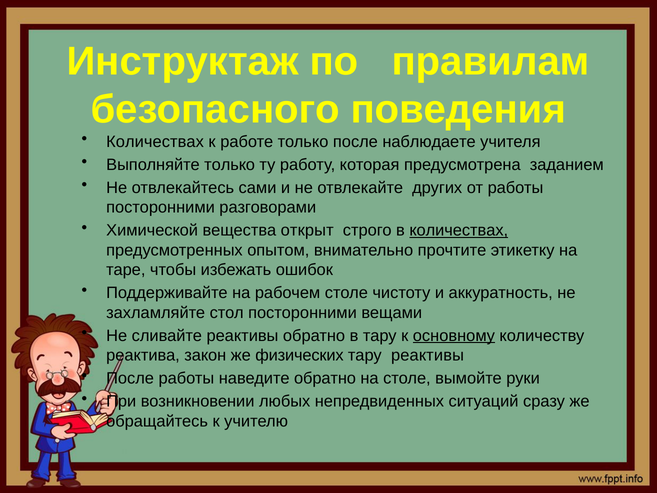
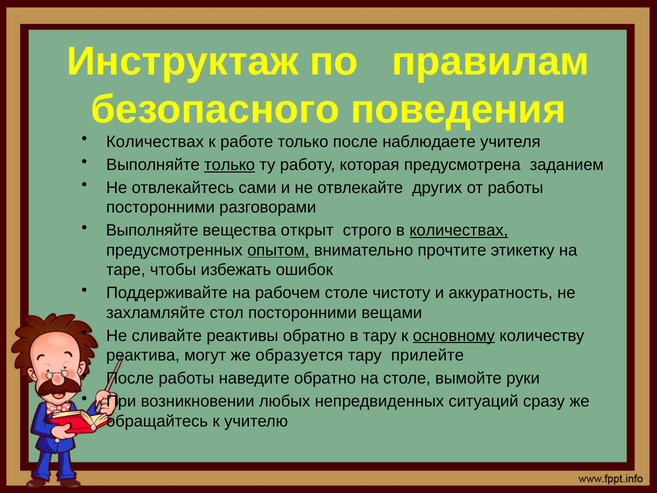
только underline: none -> present (230, 165)
Химической: Химической -> Выполняйте (152, 230)
опытом underline: none -> present (278, 250)
закон: закон -> могут (205, 355)
физических: физических -> образуется (299, 355)
тару реактивы: реактивы -> прилейте (427, 355)
